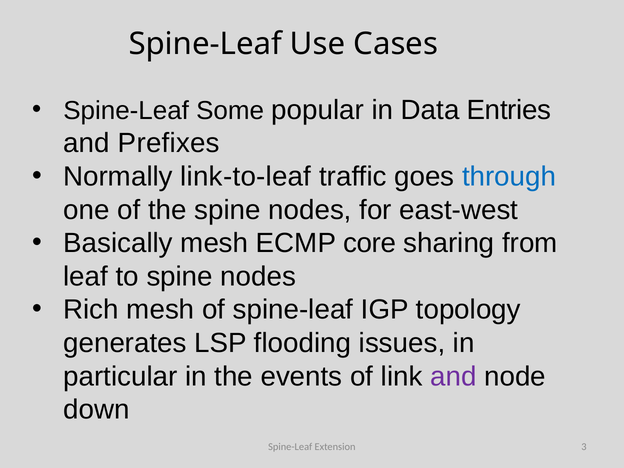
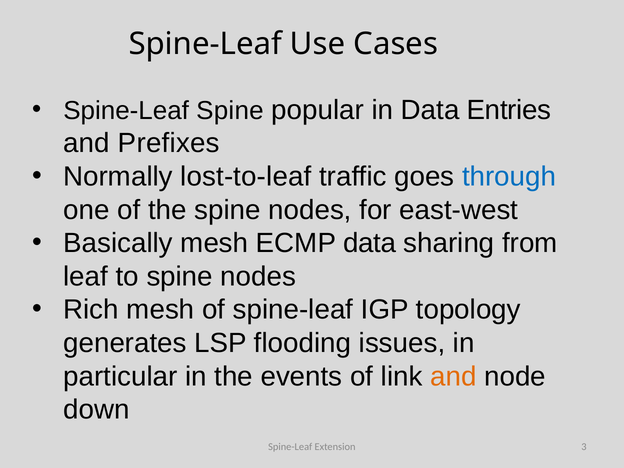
Spine-Leaf Some: Some -> Spine (230, 111)
link-to-leaf: link-to-leaf -> lost-to-leaf (246, 177)
ECMP core: core -> data (370, 243)
and colour: purple -> orange (453, 376)
